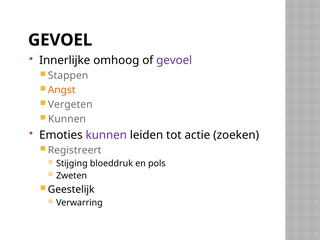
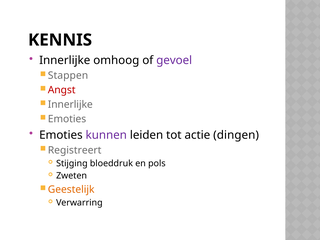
GEVOEL: GEVOEL -> KENNIS (60, 40)
Angst colour: orange -> red (62, 90)
Vergeten: Vergeten -> Innerlijke (70, 105)
Kunnen: Kunnen -> Emoties (67, 119)
zoeken: zoeken -> dingen (236, 135)
Geestelijk colour: black -> orange (71, 190)
